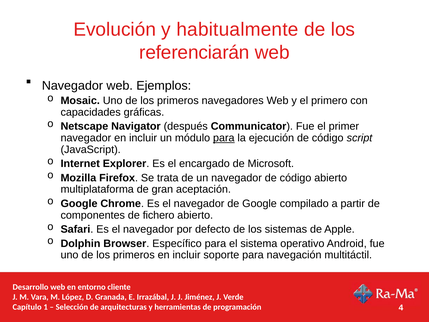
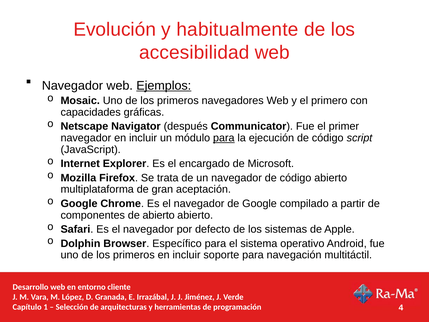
referenciarán: referenciarán -> accesibilidad (194, 52)
Ejemplos underline: none -> present (164, 86)
de fichero: fichero -> abierto (159, 215)
